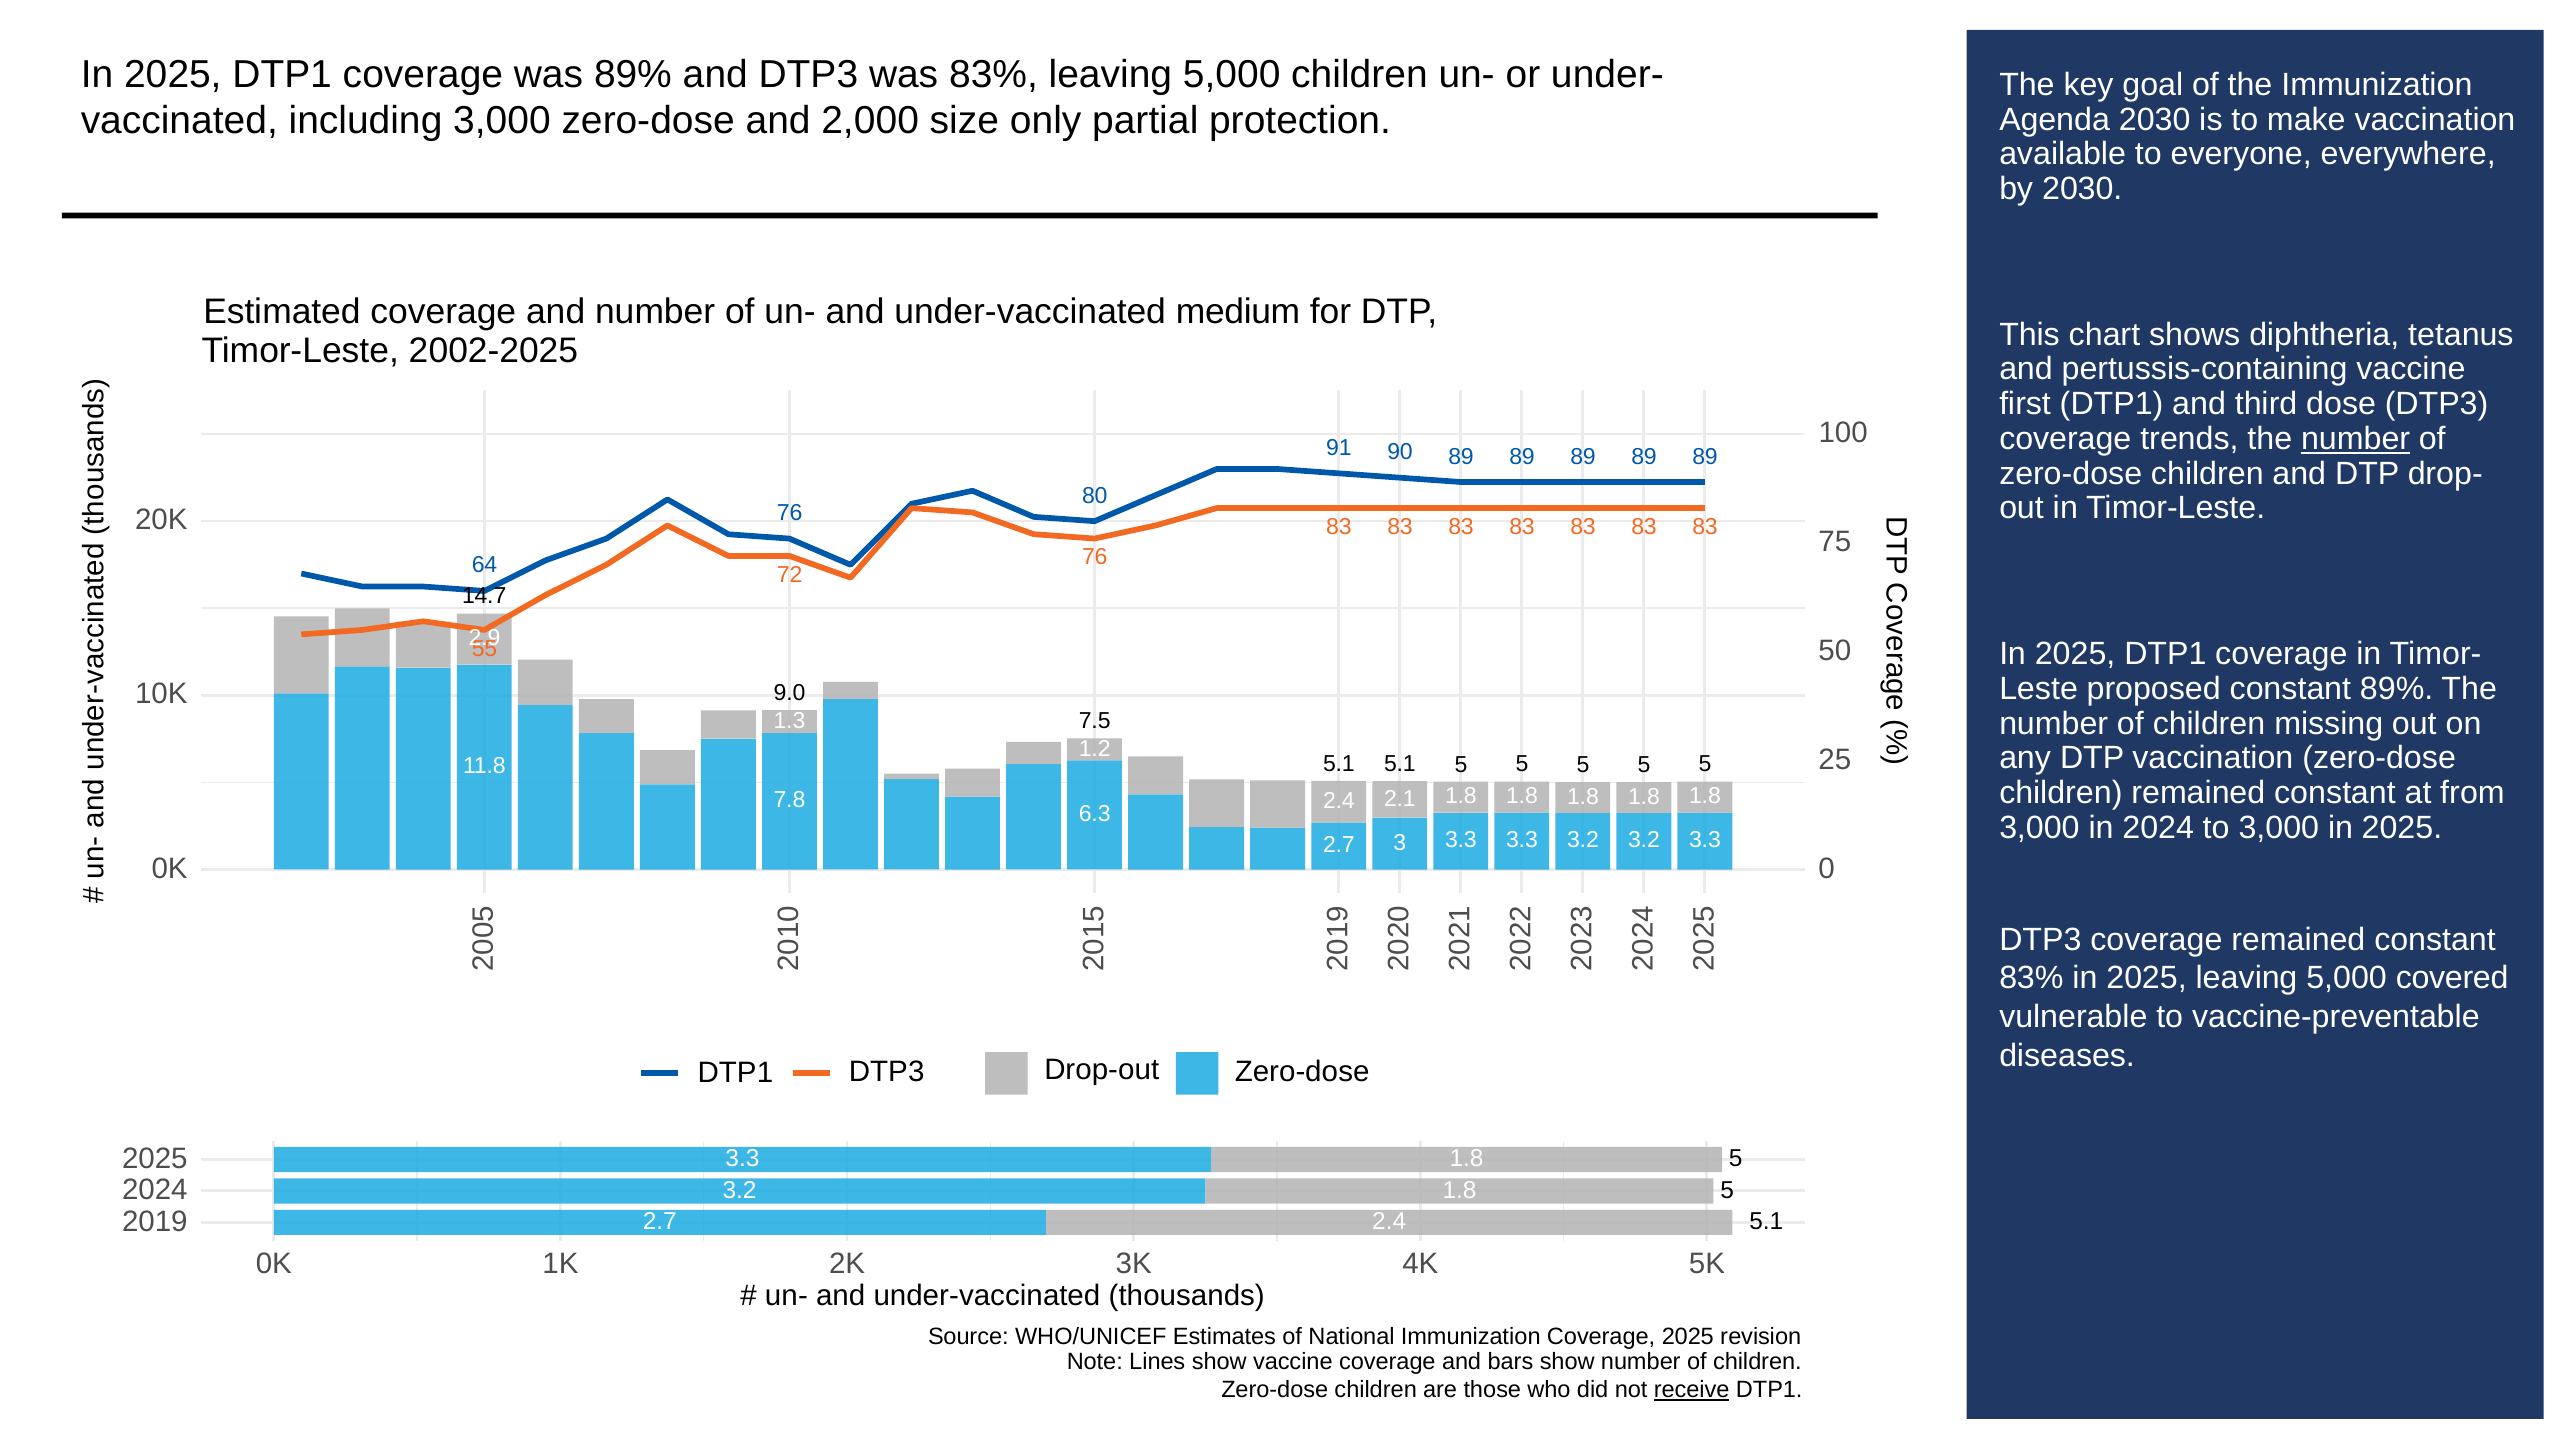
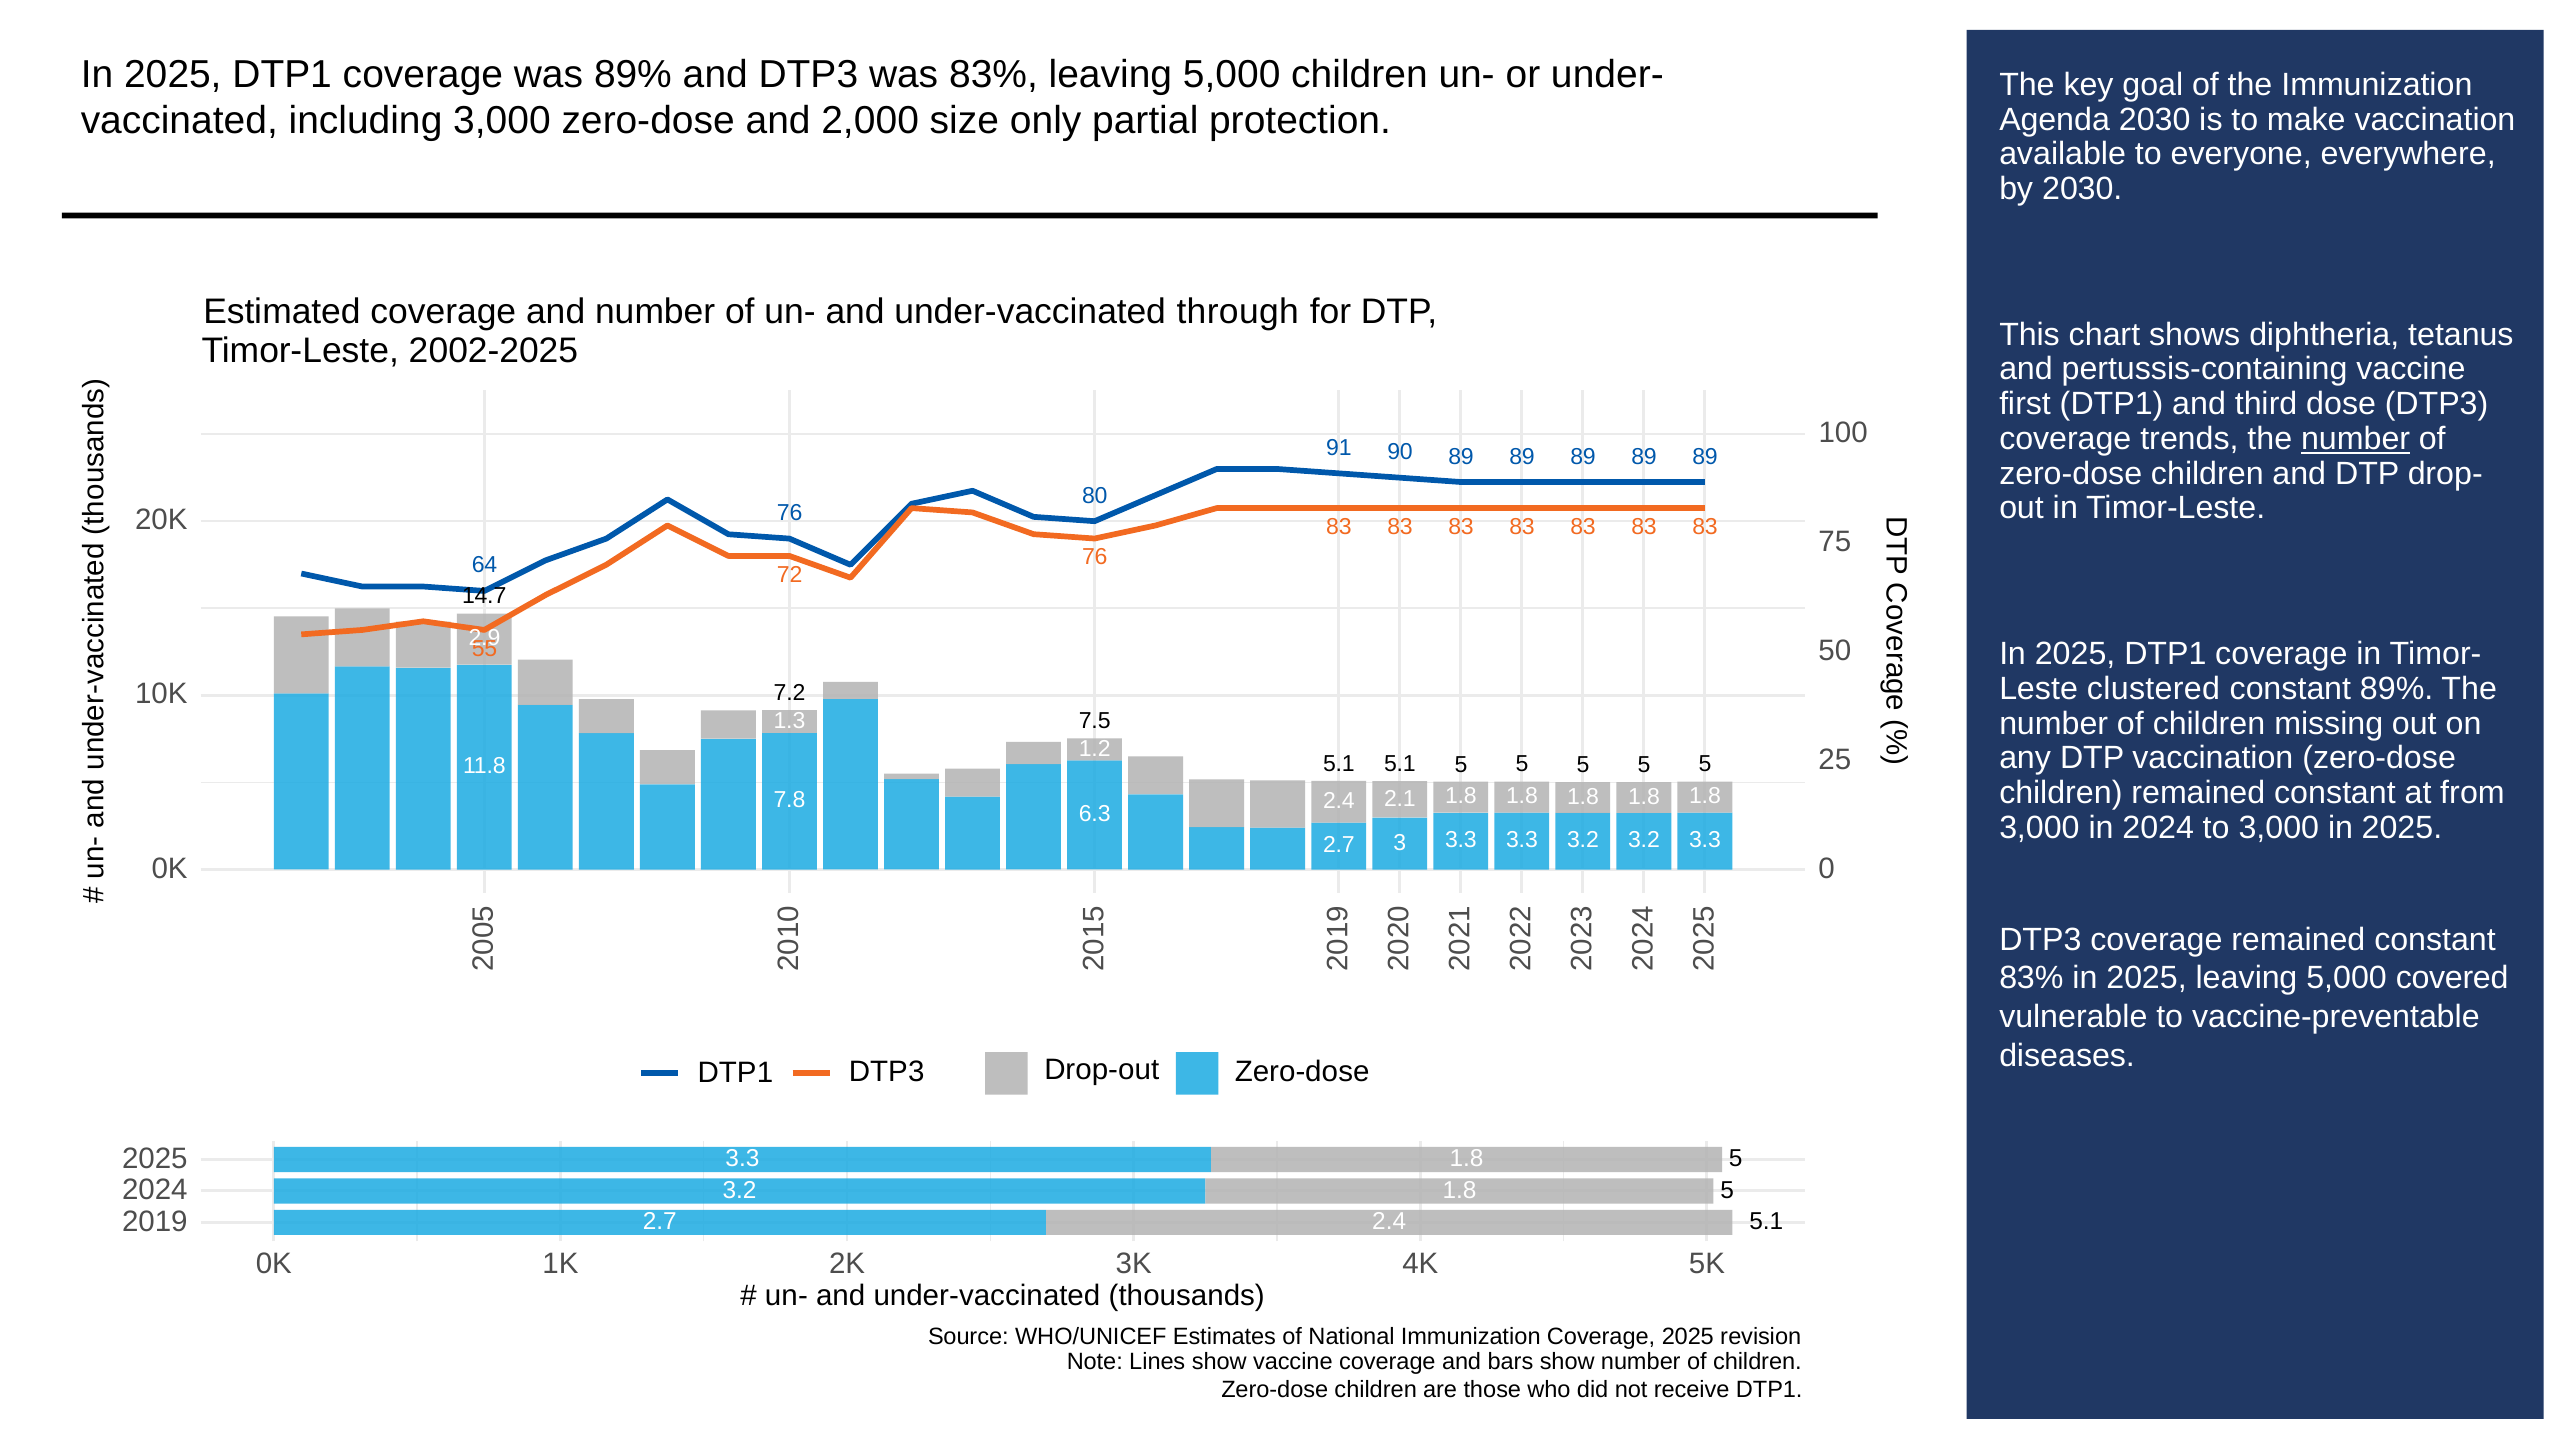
medium: medium -> through (1238, 311)
proposed: proposed -> clustered (2153, 689)
9.0: 9.0 -> 7.2 (790, 693)
receive underline: present -> none (1692, 1390)
